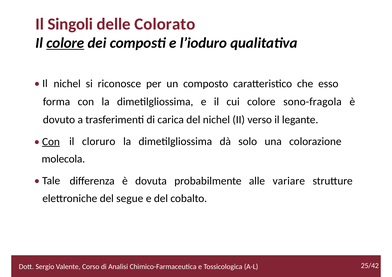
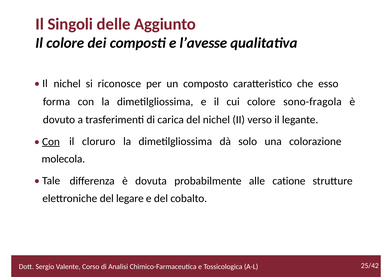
Colorato: Colorato -> Aggiunto (165, 24)
colore underline: present -> none (65, 43)
l’ioduro: l’ioduro -> l’avesse (203, 43)
variare: variare -> catione (289, 181)
segue: segue -> legare (130, 198)
